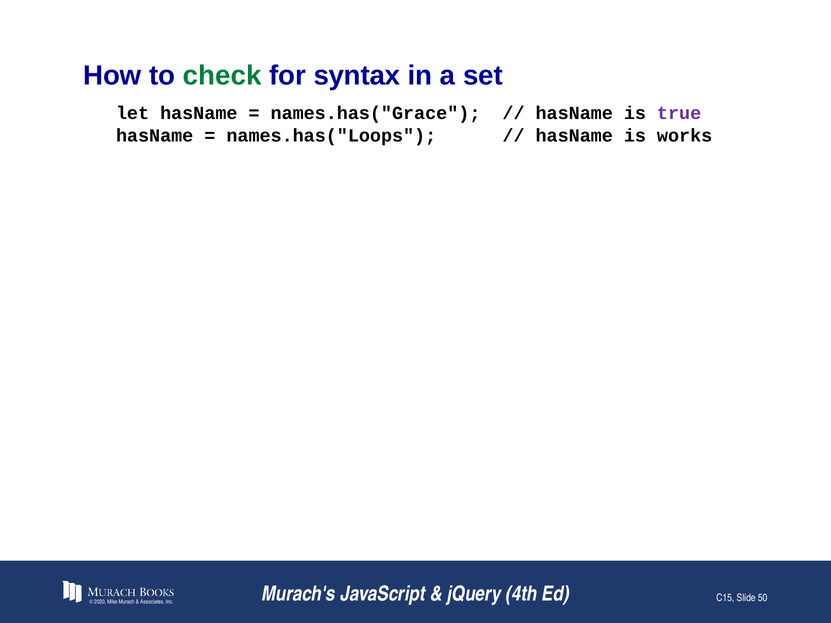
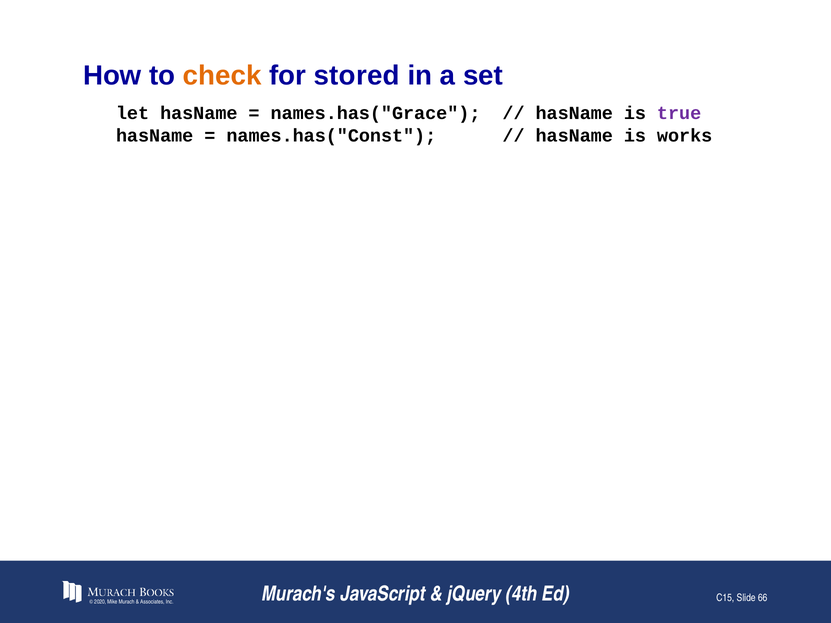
check colour: green -> orange (222, 75)
syntax: syntax -> stored (357, 75)
names.has("Loops: names.has("Loops -> names.has("Const (331, 136)
50: 50 -> 66 (763, 598)
